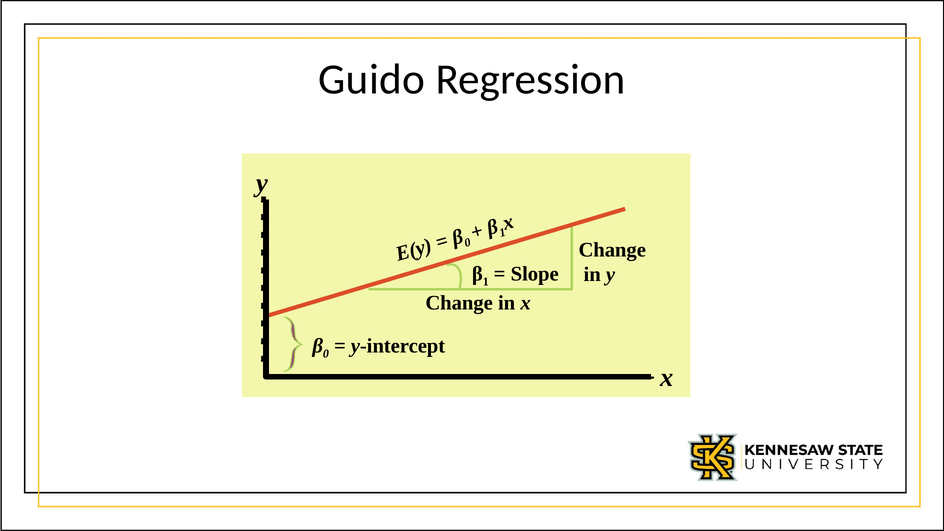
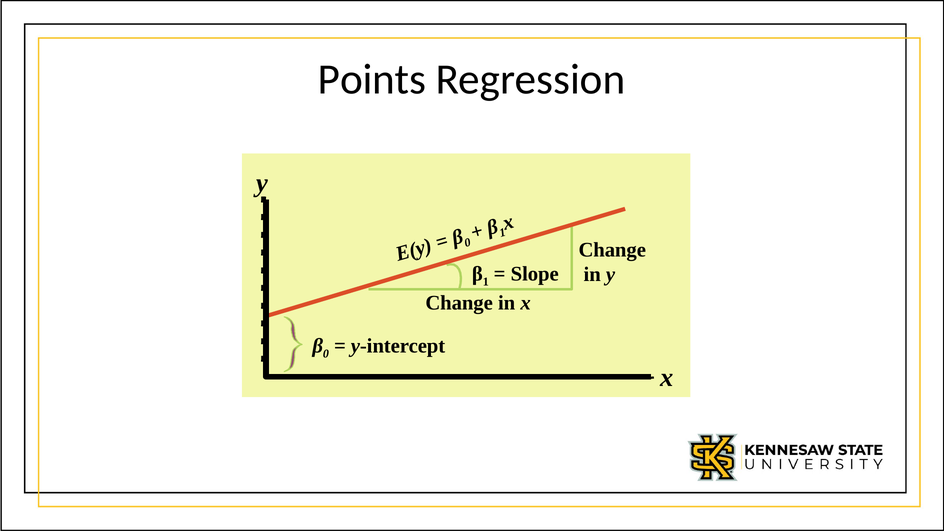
Guido: Guido -> Points (372, 79)
